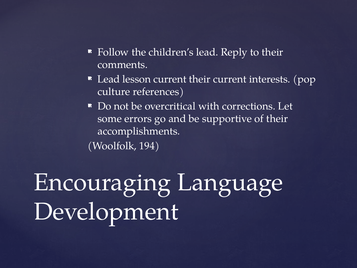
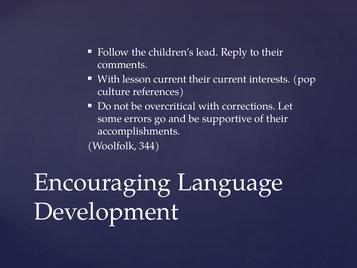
Lead: Lead -> With (109, 79)
194: 194 -> 344 (149, 146)
